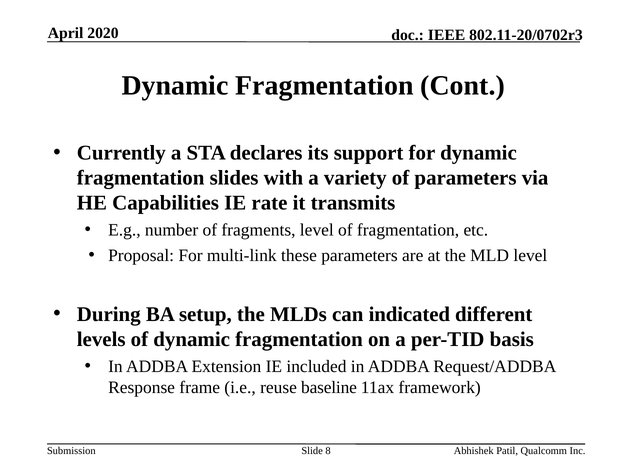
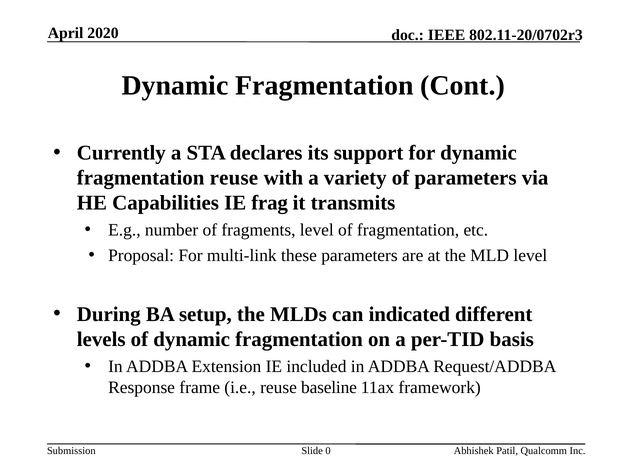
fragmentation slides: slides -> reuse (234, 178)
rate: rate -> frag (270, 203)
8: 8 -> 0 (328, 451)
